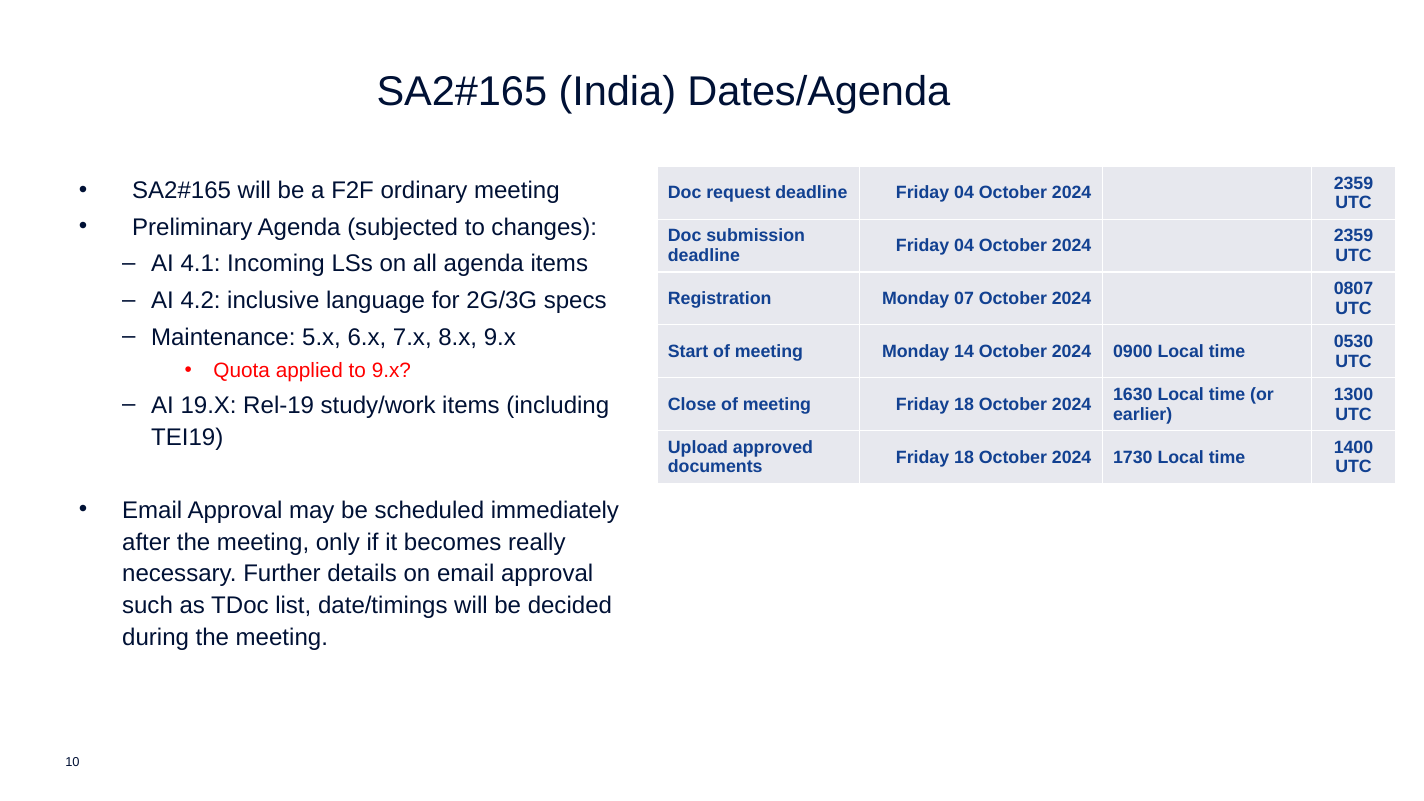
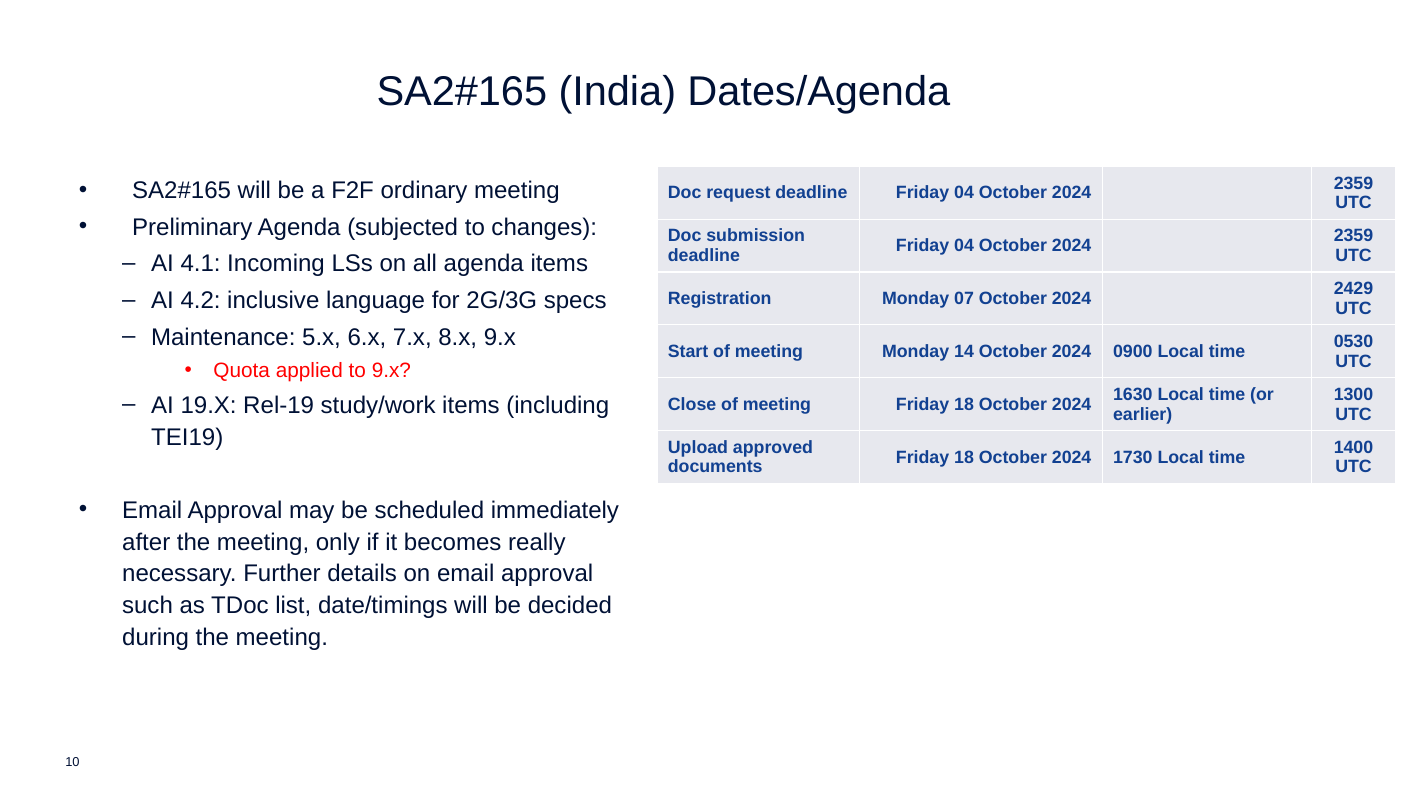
0807: 0807 -> 2429 (1353, 289)
